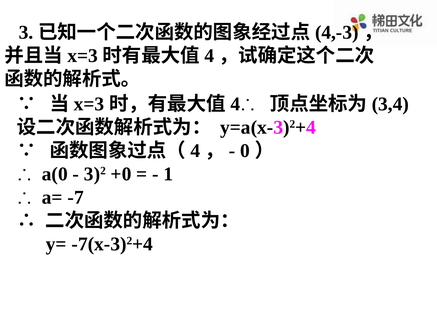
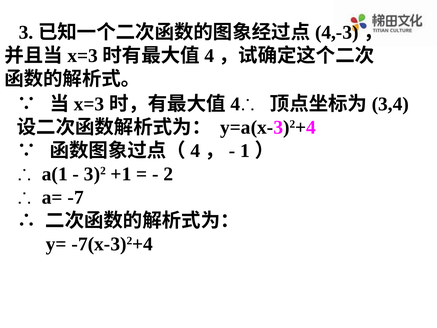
0: 0 -> 1 (245, 151)
a(0: a(0 -> a(1 (55, 174)
+0: +0 -> +1 (121, 174)
1: 1 -> 2 (168, 174)
